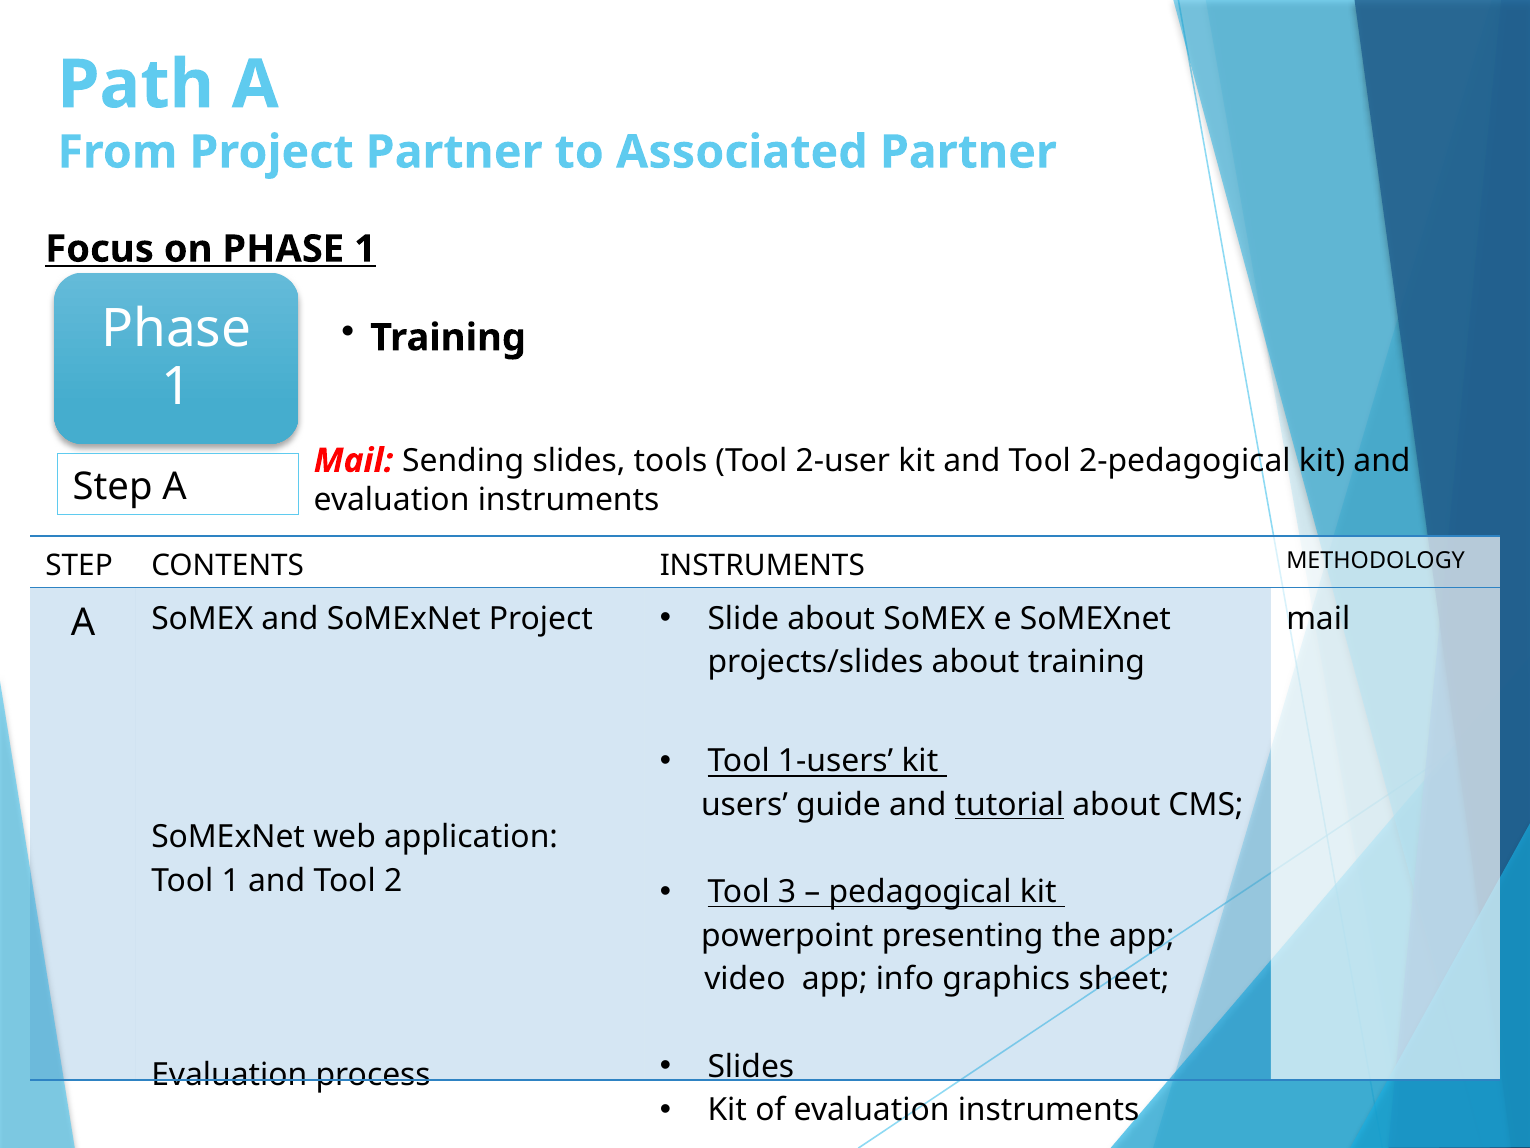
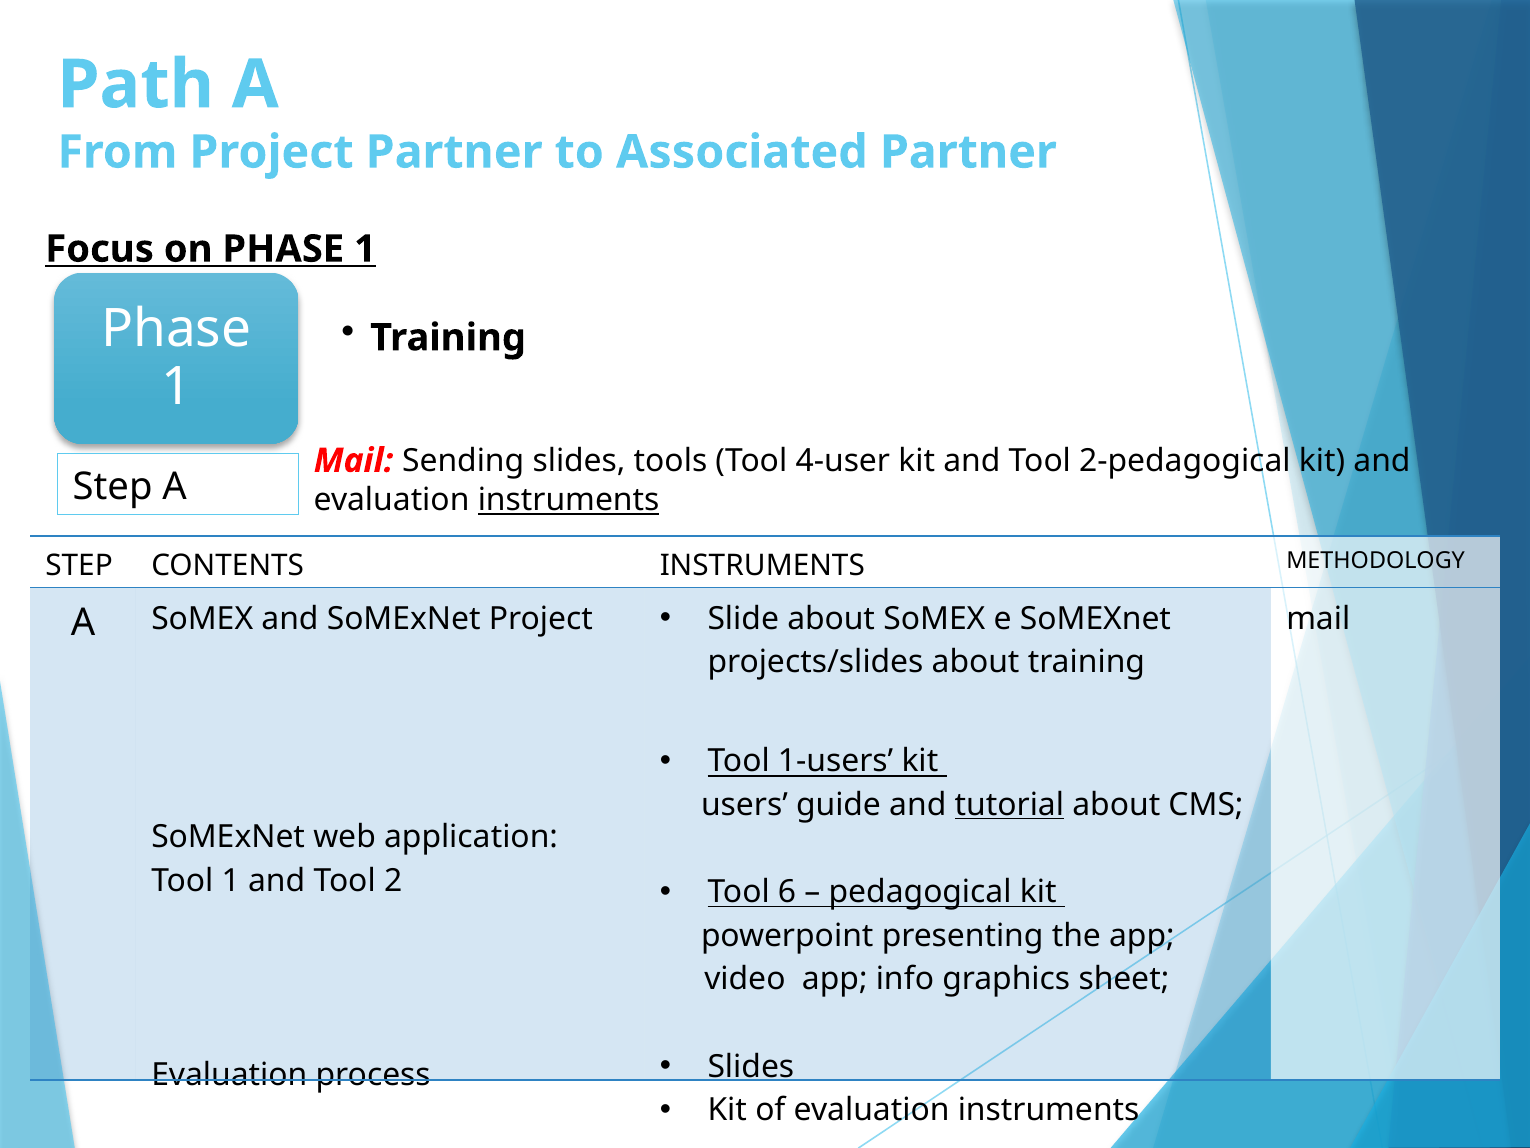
2-user: 2-user -> 4-user (843, 461)
instruments underline: none -> present (569, 500)
3: 3 -> 6 (787, 892)
